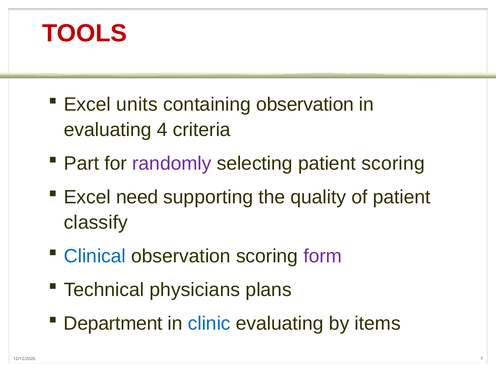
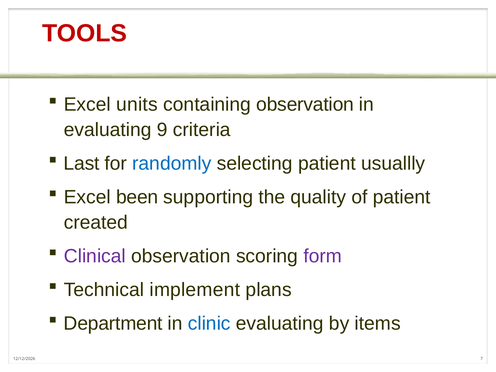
4: 4 -> 9 (162, 130)
Part: Part -> Last (82, 164)
randomly colour: purple -> blue (172, 164)
patient scoring: scoring -> usuallly (393, 164)
need: need -> been (137, 197)
classify: classify -> created (96, 223)
Clinical colour: blue -> purple (95, 256)
physicians: physicians -> implement (195, 290)
